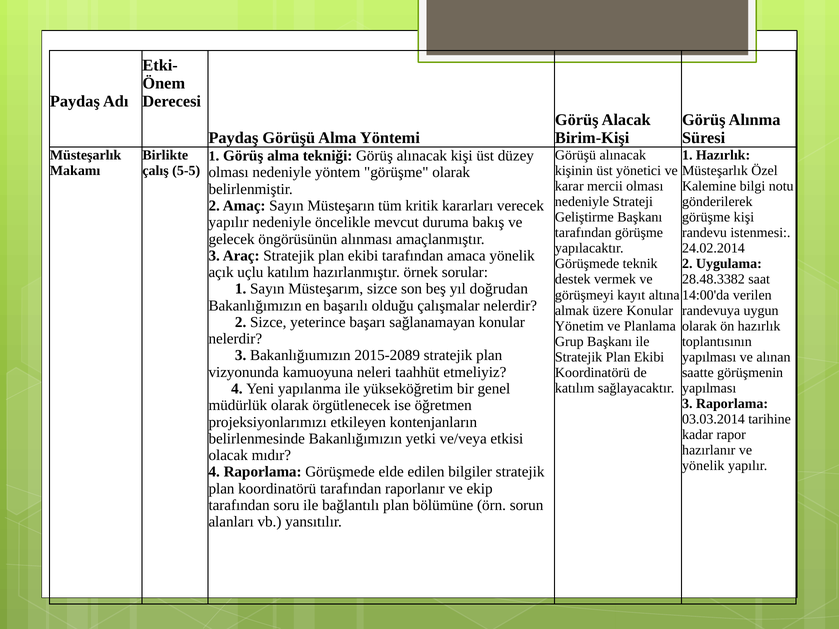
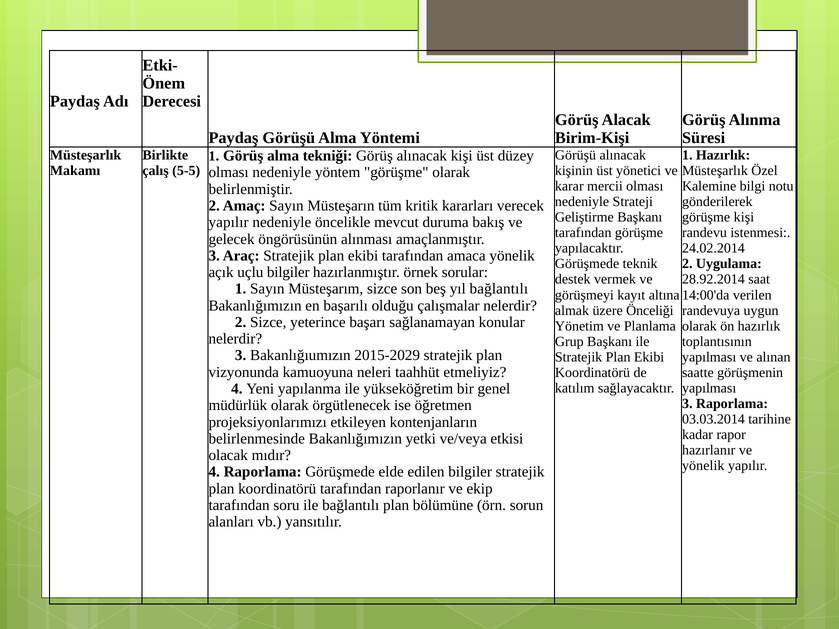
uçlu katılım: katılım -> bilgiler (288, 272)
28.48.3382: 28.48.3382 -> 28.92.2014 (713, 279)
yıl doğrudan: doğrudan -> bağlantılı (499, 289)
üzere Konular: Konular -> Önceliği (650, 311)
2015-2089: 2015-2089 -> 2015-2029 (387, 356)
